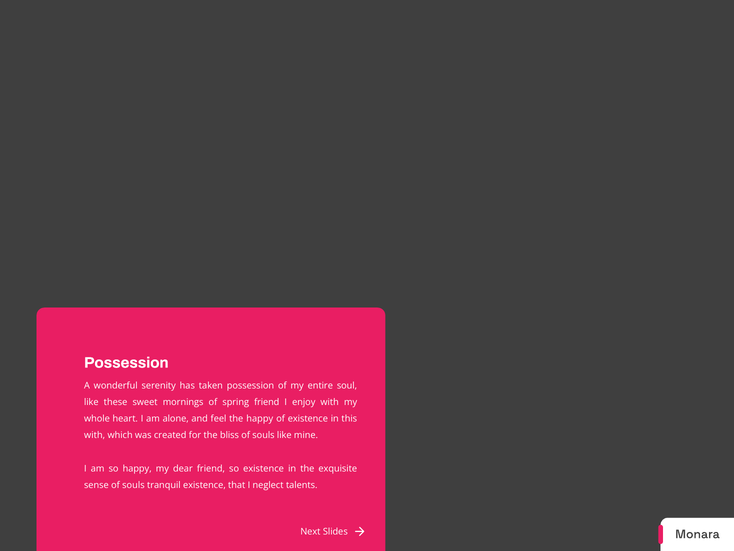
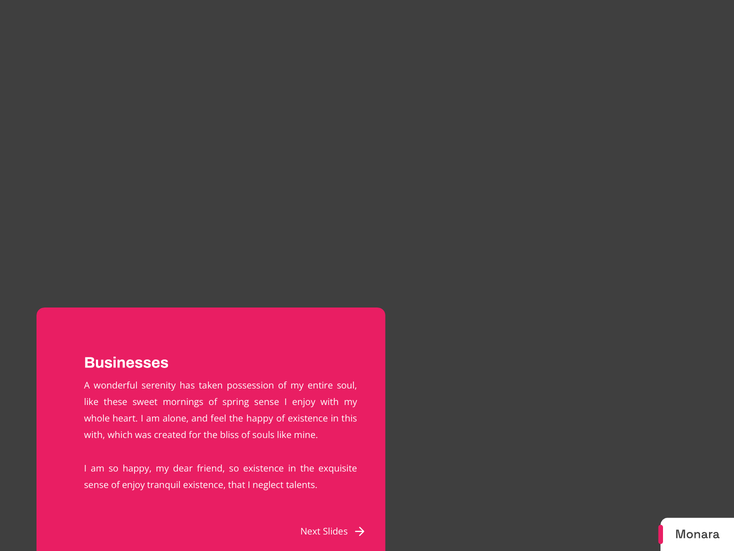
Possession: Possession -> Businesses (126, 362)
spring friend: friend -> sense (267, 402)
sense of souls: souls -> enjoy (133, 485)
